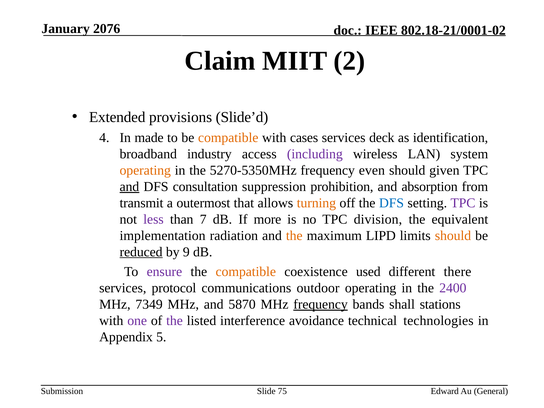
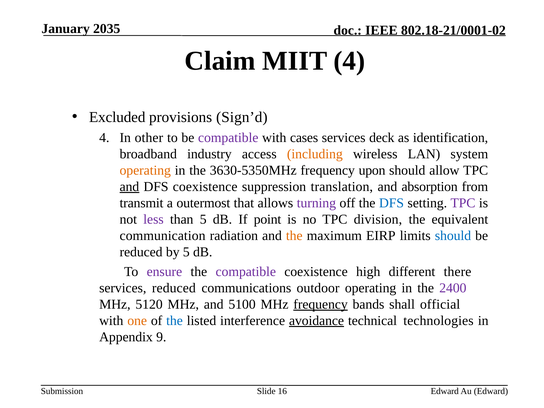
2076: 2076 -> 2035 (107, 29)
MIIT 2: 2 -> 4 (349, 61)
Extended: Extended -> Excluded (117, 117)
Slide’d: Slide’d -> Sign’d (242, 117)
made: made -> other (149, 138)
compatible colour: orange -> purple (228, 138)
including colour: purple -> orange (315, 154)
5270-5350MHz: 5270-5350MHz -> 3630-5350MHz (253, 170)
even: even -> upon (372, 170)
given: given -> allow (444, 170)
DFS consultation: consultation -> coexistence (205, 187)
prohibition: prohibition -> translation (342, 187)
turning colour: orange -> purple (316, 203)
than 7: 7 -> 5 (203, 219)
more: more -> point (268, 219)
implementation: implementation -> communication (163, 236)
LIPD: LIPD -> EIRP (381, 236)
should colour: orange -> blue (453, 236)
reduced underline: present -> none (141, 252)
by 9: 9 -> 5 (186, 252)
compatible colour: orange -> purple (246, 272)
used: used -> high (368, 272)
services protocol: protocol -> reduced (174, 288)
7349: 7349 -> 5120 (149, 304)
5870: 5870 -> 5100 (242, 304)
stations: stations -> official (440, 304)
one colour: purple -> orange (137, 321)
the colour: purple -> blue (174, 321)
avoidance underline: none -> present (317, 321)
5: 5 -> 9 (161, 337)
75: 75 -> 16 (282, 391)
Au General: General -> Edward (491, 391)
